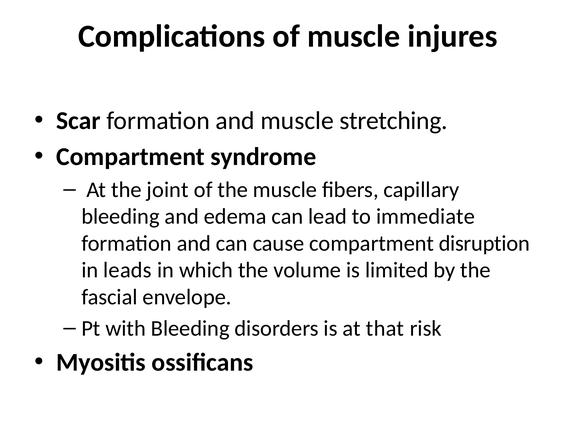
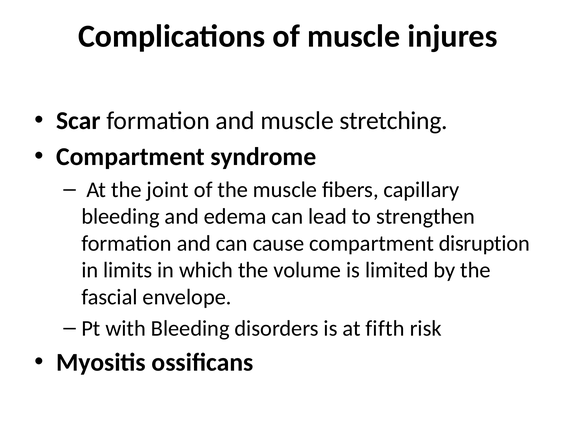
immediate: immediate -> strengthen (426, 217)
leads: leads -> limits (128, 270)
that: that -> fifth (385, 328)
